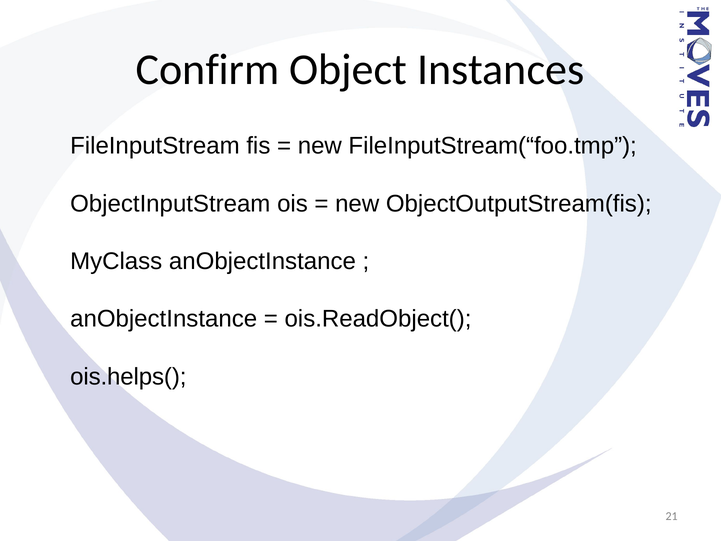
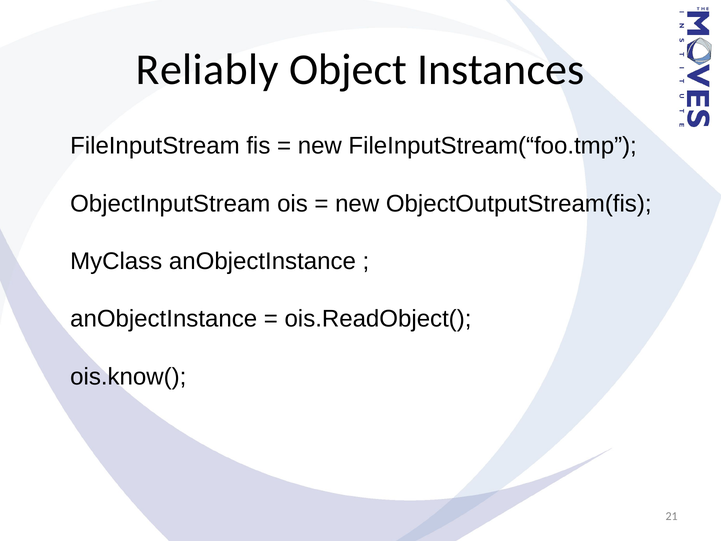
Confirm: Confirm -> Reliably (207, 70)
ois.helps(: ois.helps( -> ois.know( (128, 377)
